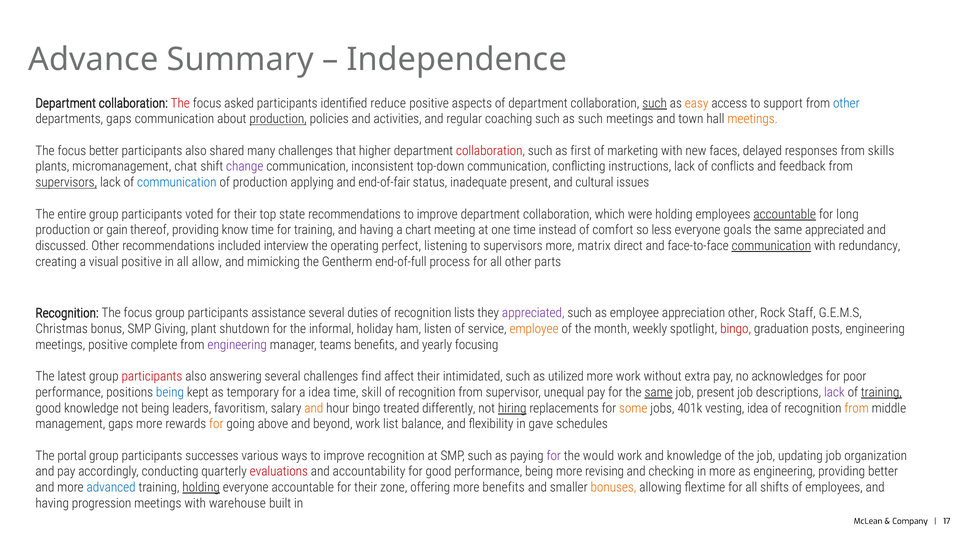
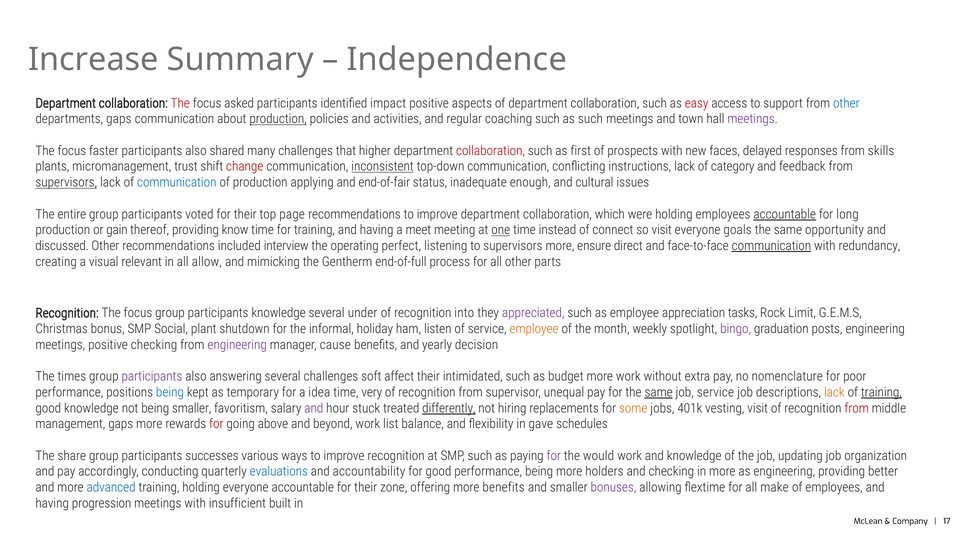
Advance: Advance -> Increase (93, 60)
reduce: reduce -> impact (388, 103)
such underline: present -> none (655, 103)
easy colour: orange -> red (697, 103)
meetings colour: orange -> purple (753, 119)
focus better: better -> faster (104, 151)
marketing: marketing -> prospects (633, 151)
chat: chat -> trust (186, 167)
change colour: purple -> red (245, 167)
inconsistent underline: none -> present (382, 167)
conflicts: conflicts -> category (733, 167)
inadequate present: present -> enough (530, 182)
state: state -> page (292, 214)
chart: chart -> meet (418, 230)
one underline: none -> present (501, 230)
comfort: comfort -> connect (613, 230)
so less: less -> visit (662, 230)
same appreciated: appreciated -> opportunity (835, 230)
matrix: matrix -> ensure (594, 246)
visual positive: positive -> relevant (142, 262)
participants assistance: assistance -> knowledge (279, 313)
duties: duties -> under (363, 313)
lists: lists -> into (464, 313)
appreciation other: other -> tasks (743, 313)
Staff: Staff -> Limit (802, 313)
Giving: Giving -> Social (171, 329)
bingo colour: red -> purple (736, 329)
positive complete: complete -> checking (154, 345)
teams: teams -> cause (335, 345)
focusing: focusing -> decision (477, 345)
latest: latest -> times (72, 376)
participants colour: red -> purple (152, 376)
find: find -> soft (371, 376)
utilized: utilized -> budget (566, 376)
acknowledges: acknowledges -> nomenclature (787, 376)
skill: skill -> very (372, 392)
job present: present -> service (715, 392)
lack colour: purple -> orange (834, 392)
being leaders: leaders -> smaller (192, 408)
and colour: orange -> purple (314, 408)
hour bingo: bingo -> stuck (366, 408)
differently underline: none -> present (449, 408)
hiring underline: present -> none (512, 408)
vesting idea: idea -> visit (758, 408)
from colour: orange -> red (857, 408)
for colour: orange -> red (216, 424)
portal: portal -> share (72, 456)
evaluations colour: red -> blue (279, 471)
revising: revising -> holders (604, 471)
holding underline: present -> none (201, 487)
bonuses colour: orange -> purple (613, 487)
shifts: shifts -> make (775, 487)
warehouse: warehouse -> insufficient (237, 503)
